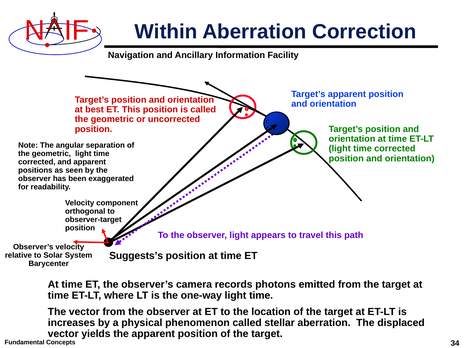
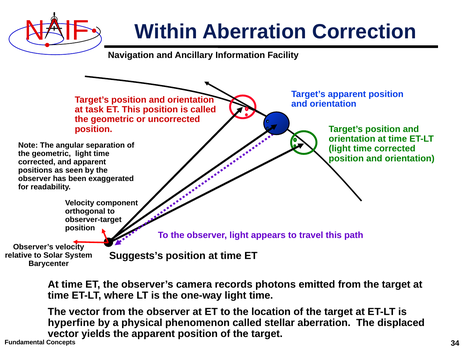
best: best -> task (94, 110)
increases: increases -> hyperfine (71, 323)
